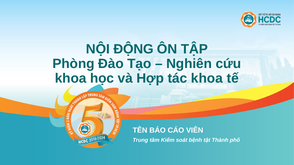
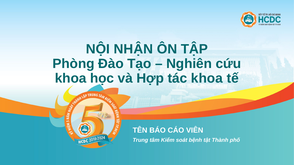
ĐỘNG: ĐỘNG -> NHẬN (133, 49)
